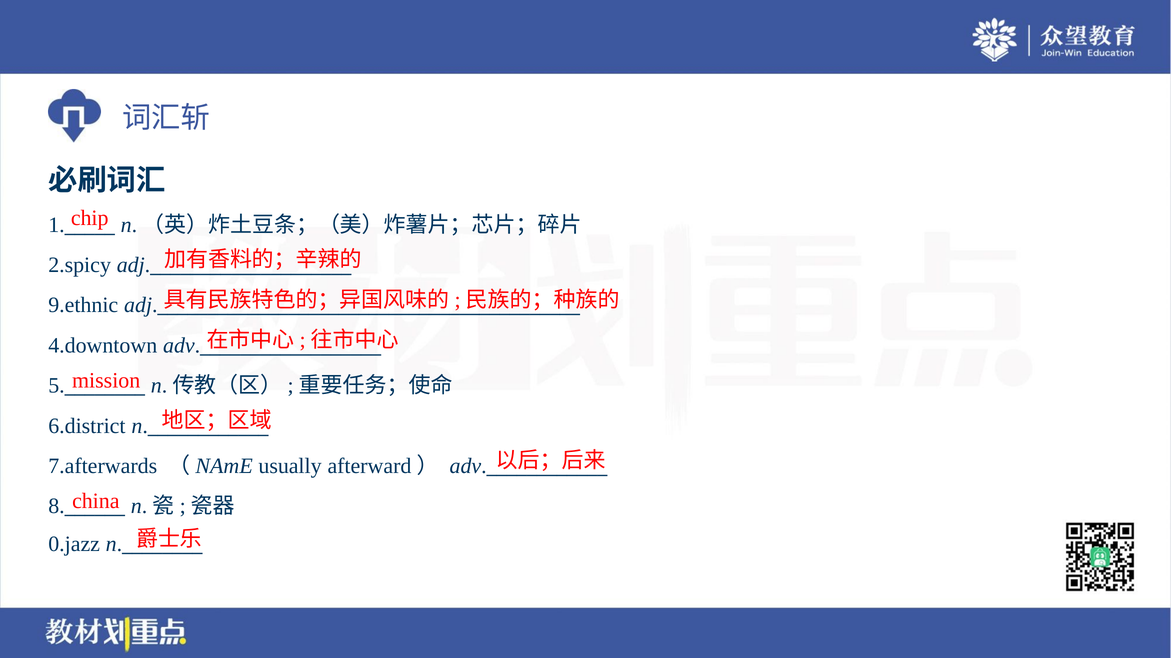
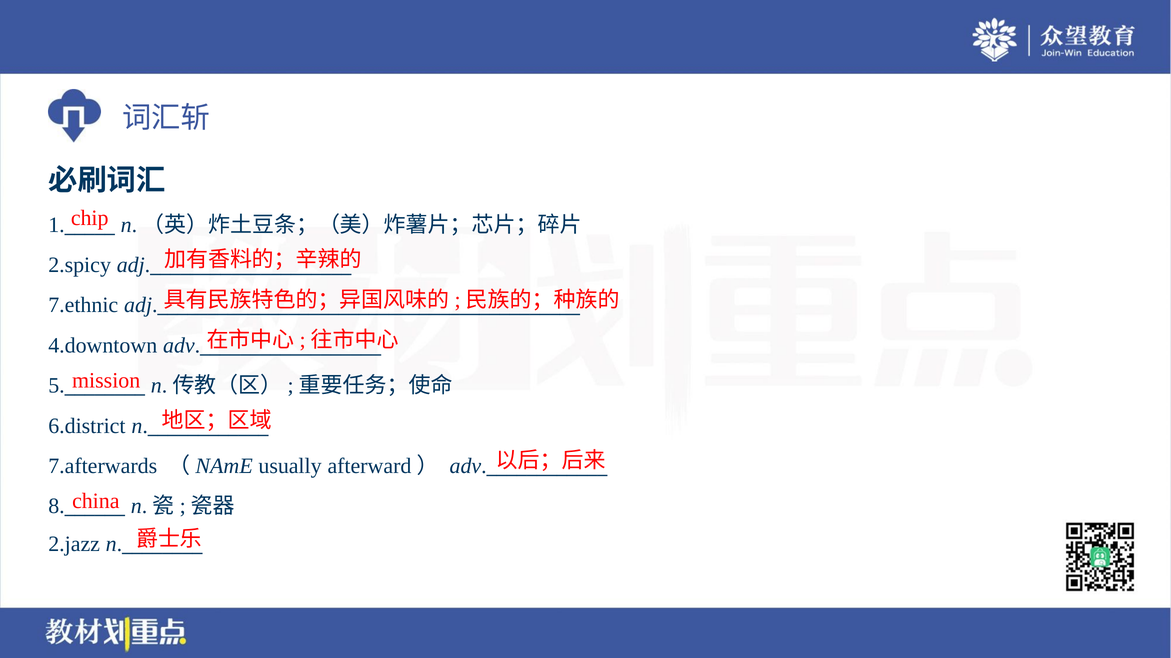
9.ethnic: 9.ethnic -> 7.ethnic (83, 306)
0.jazz: 0.jazz -> 2.jazz (74, 545)
